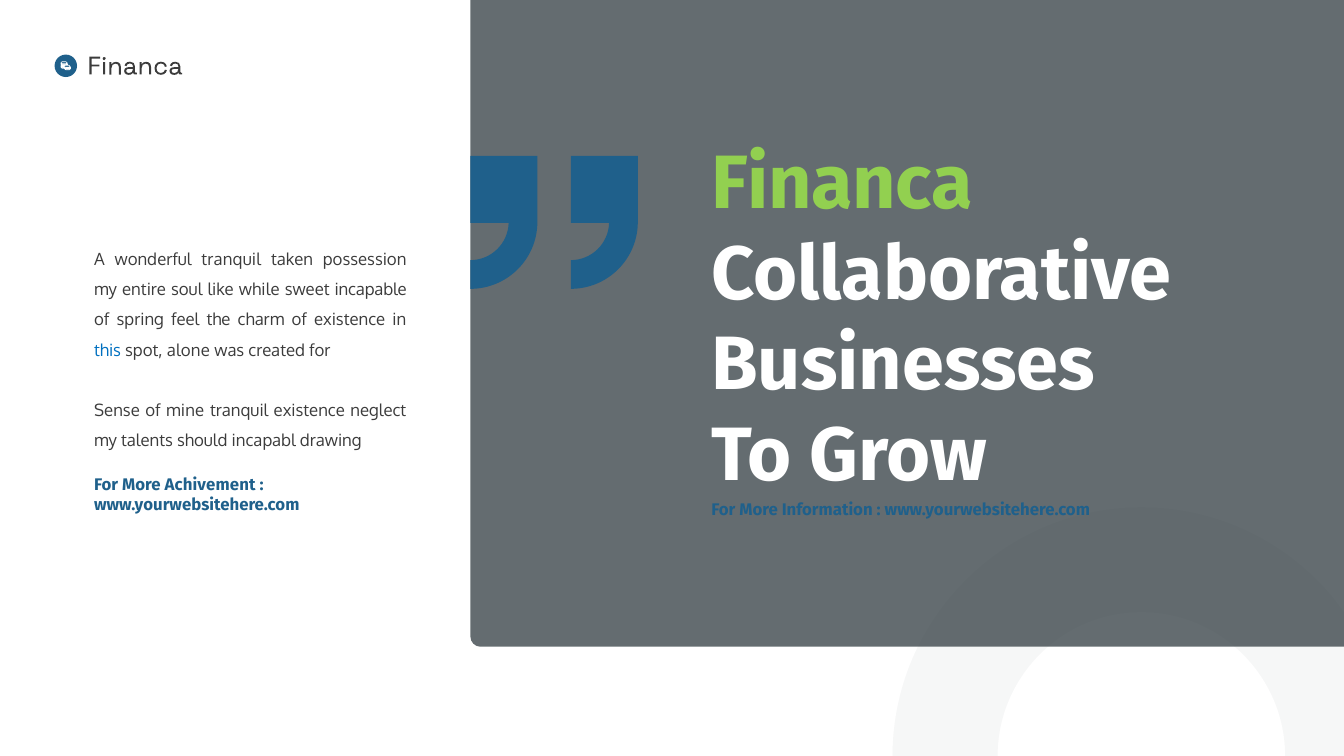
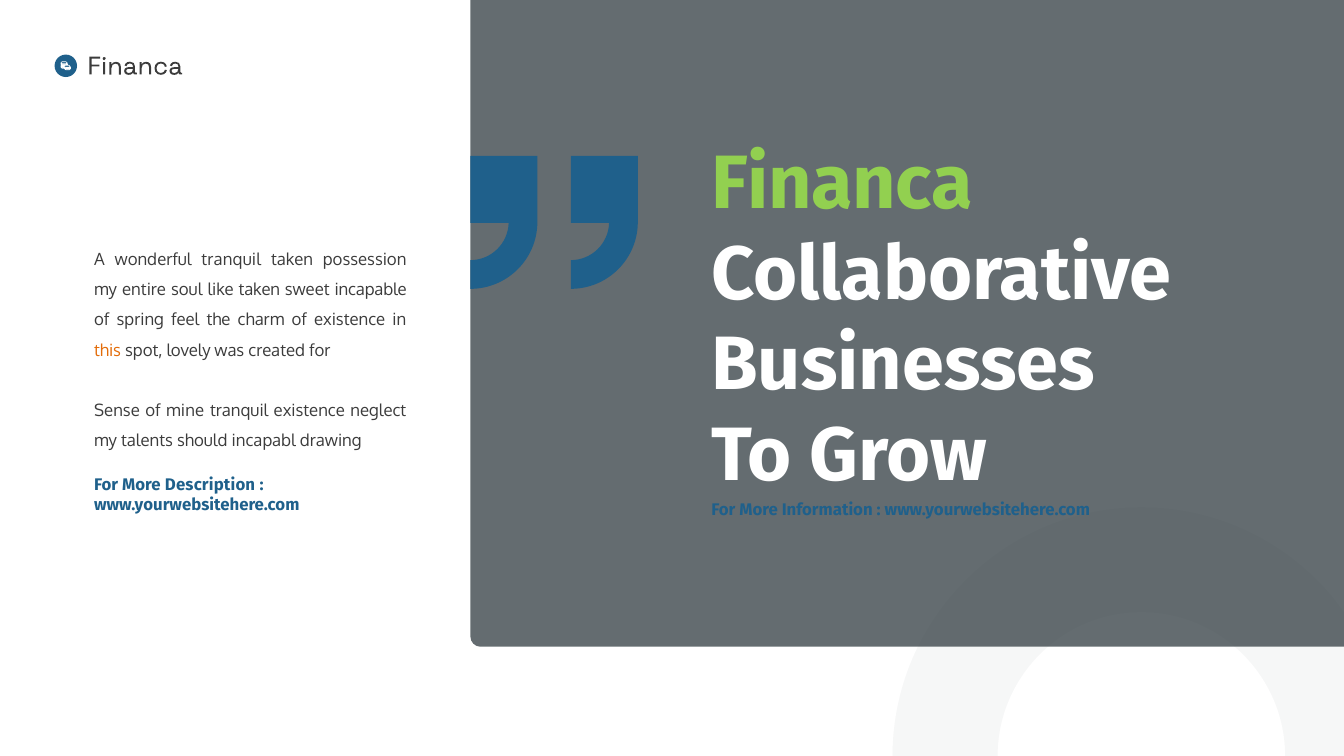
like while: while -> taken (259, 290)
this colour: blue -> orange (108, 350)
alone: alone -> lovely (189, 350)
Achivement: Achivement -> Description (210, 485)
